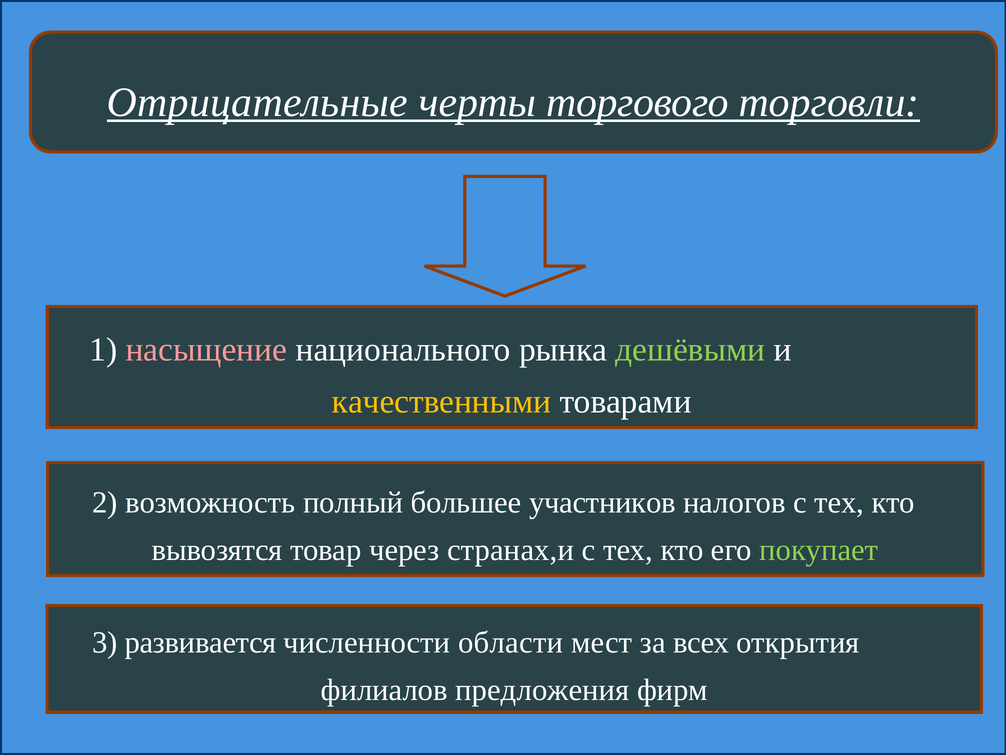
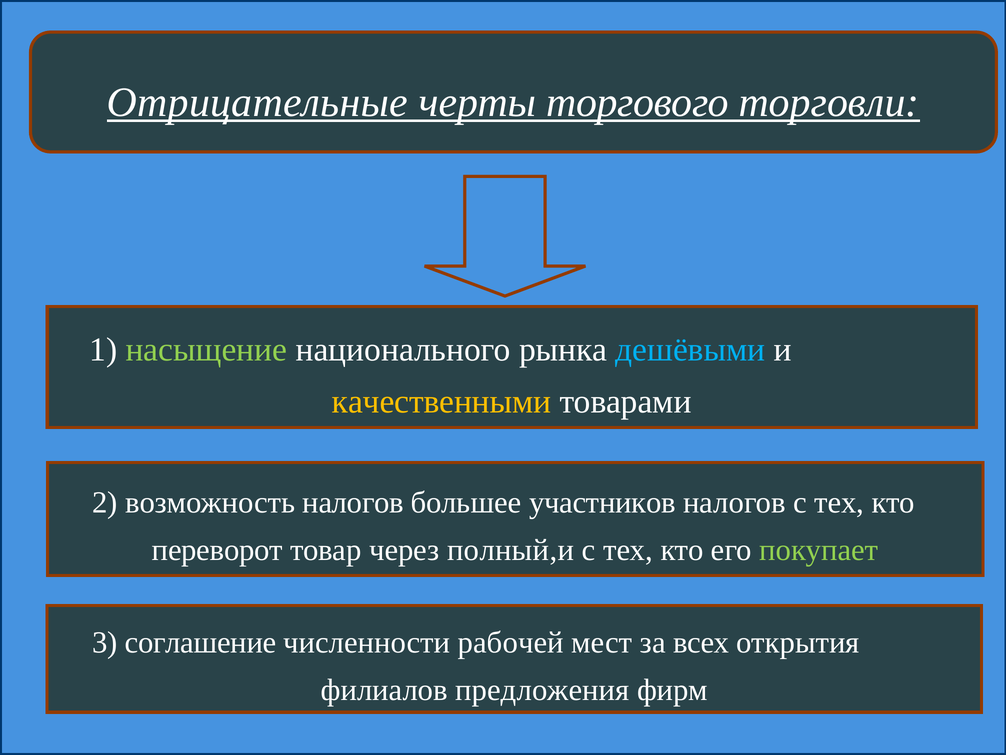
насыщение colour: pink -> light green (206, 350)
дешёвыми colour: light green -> light blue (690, 350)
возможность полный: полный -> налогов (353, 502)
вывозятся: вывозятся -> переворот (217, 550)
странах,и: странах,и -> полный,и (511, 550)
развивается: развивается -> соглашение (201, 642)
области: области -> рабочей (511, 642)
